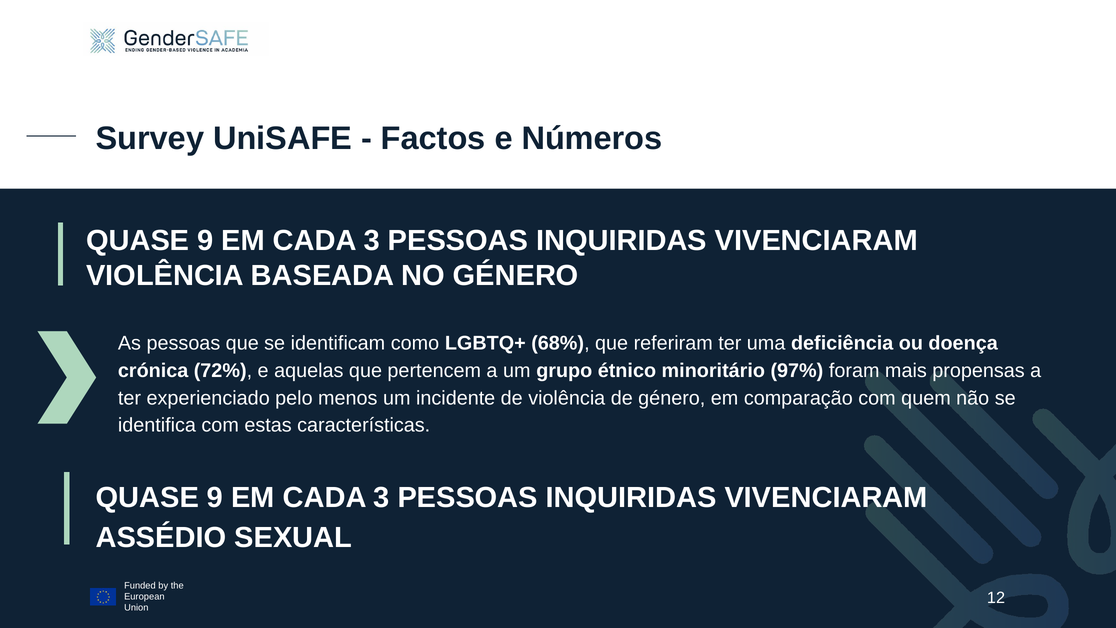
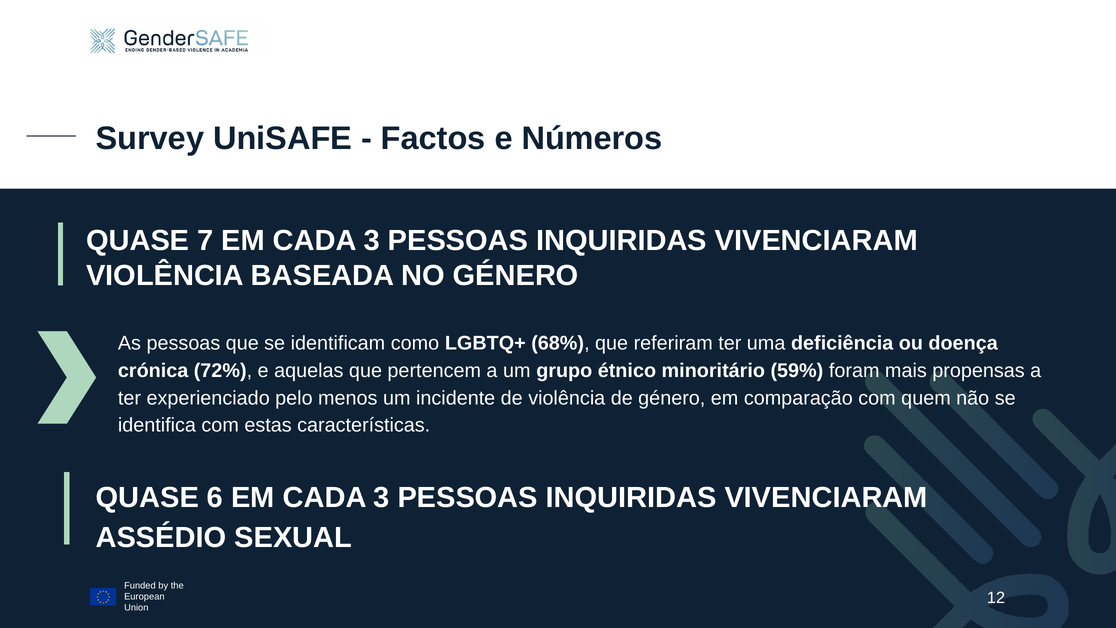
9: 9 -> 7 (205, 241)
97%: 97% -> 59% (797, 371)
9: 9 -> 6 (215, 498)
